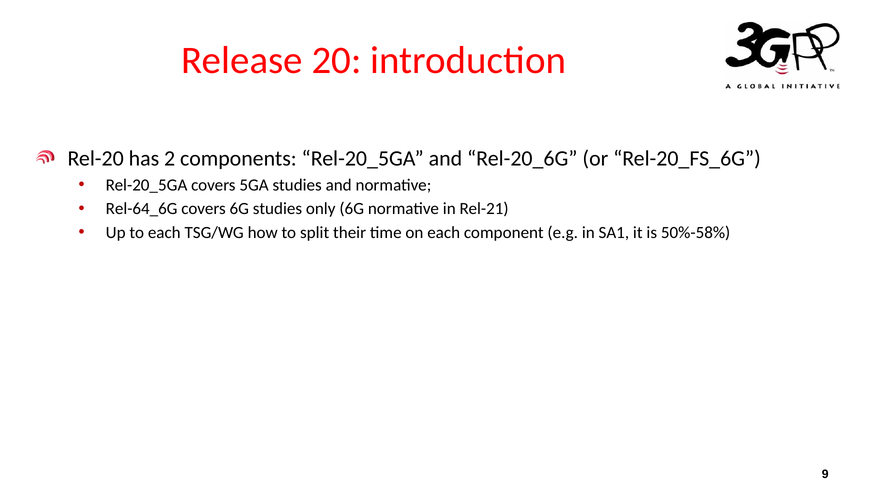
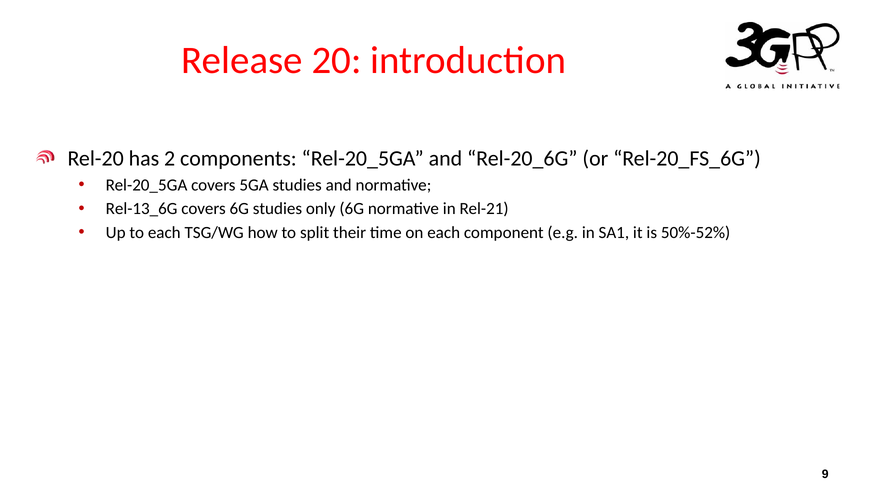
Rel-64_6G: Rel-64_6G -> Rel-13_6G (142, 209)
50%-58%: 50%-58% -> 50%-52% (696, 233)
